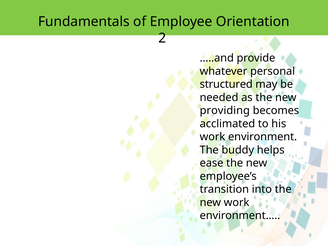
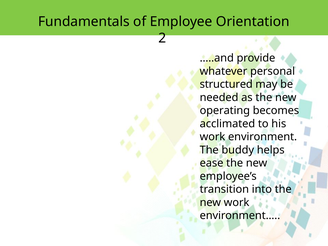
providing: providing -> operating (225, 111)
